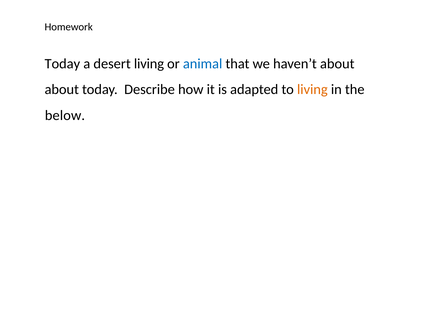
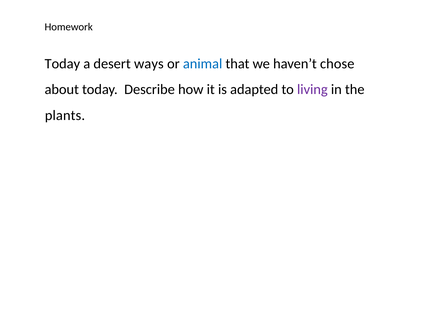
desert living: living -> ways (149, 64)
haven’t about: about -> chose (337, 64)
living colour: orange -> purple (312, 90)
below: below -> plants (65, 115)
